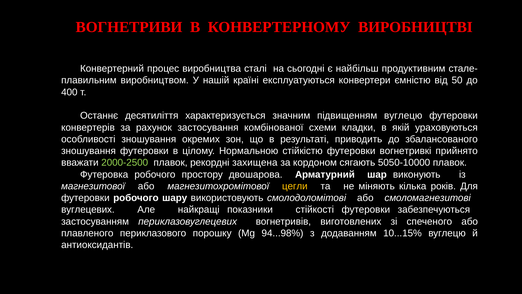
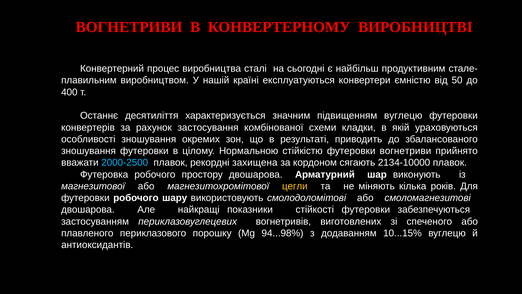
футеровки вогнетривкі: вогнетривкі -> вогнетриви (405, 151)
2000-2500 colour: light green -> light blue (125, 163)
5050-10000: 5050-10000 -> 2134-10000 (404, 163)
вуглецевих: вуглецевих -> двошарова (88, 209)
